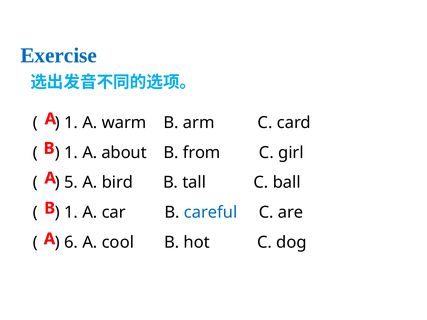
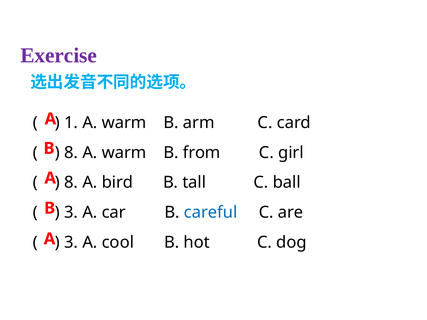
Exercise colour: blue -> purple (59, 55)
1: 1 -> 8 (71, 153)
about: about -> warm (124, 153)
5: 5 -> 8 (71, 183)
1: 1 -> 3 (71, 213)
6: 6 -> 3 (71, 242)
